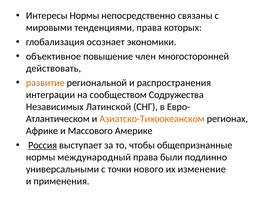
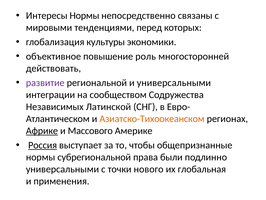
тенденциями права: права -> перед (149, 28)
осознает: осознает -> культуры (106, 42)
член: член -> роль (146, 56)
развитие colour: orange -> purple (45, 83)
и распространения: распространения -> универсальными (174, 83)
Африке underline: none -> present (42, 131)
международный: международный -> субрегиональной (94, 157)
изменение: изменение -> глобальная (202, 169)
